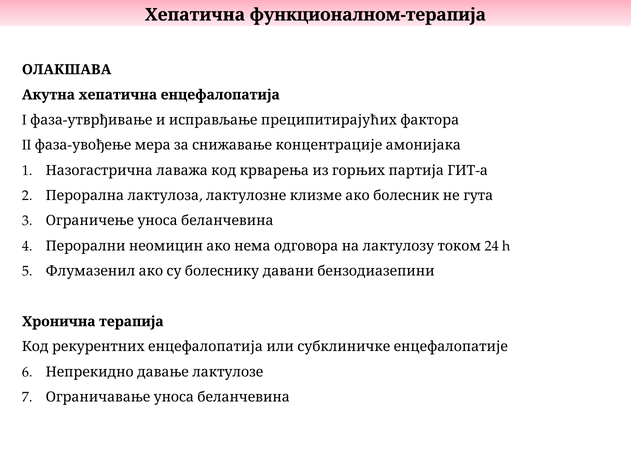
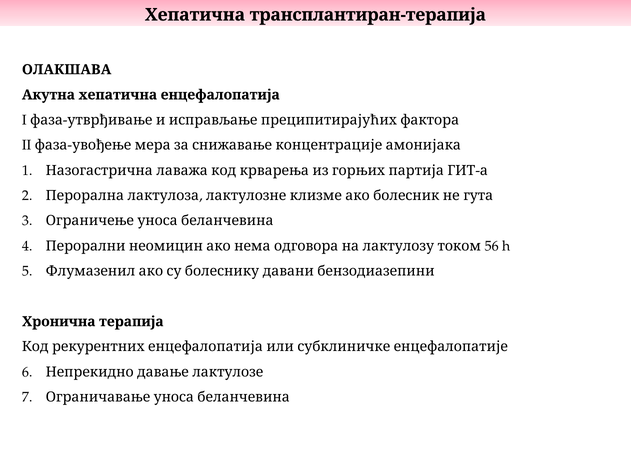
функционалном-терапија: функционалном-терапија -> трансплантиран-терапија (368, 15)
24: 24 -> 56 (492, 246)
